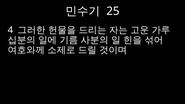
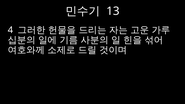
25: 25 -> 13 (113, 11)
